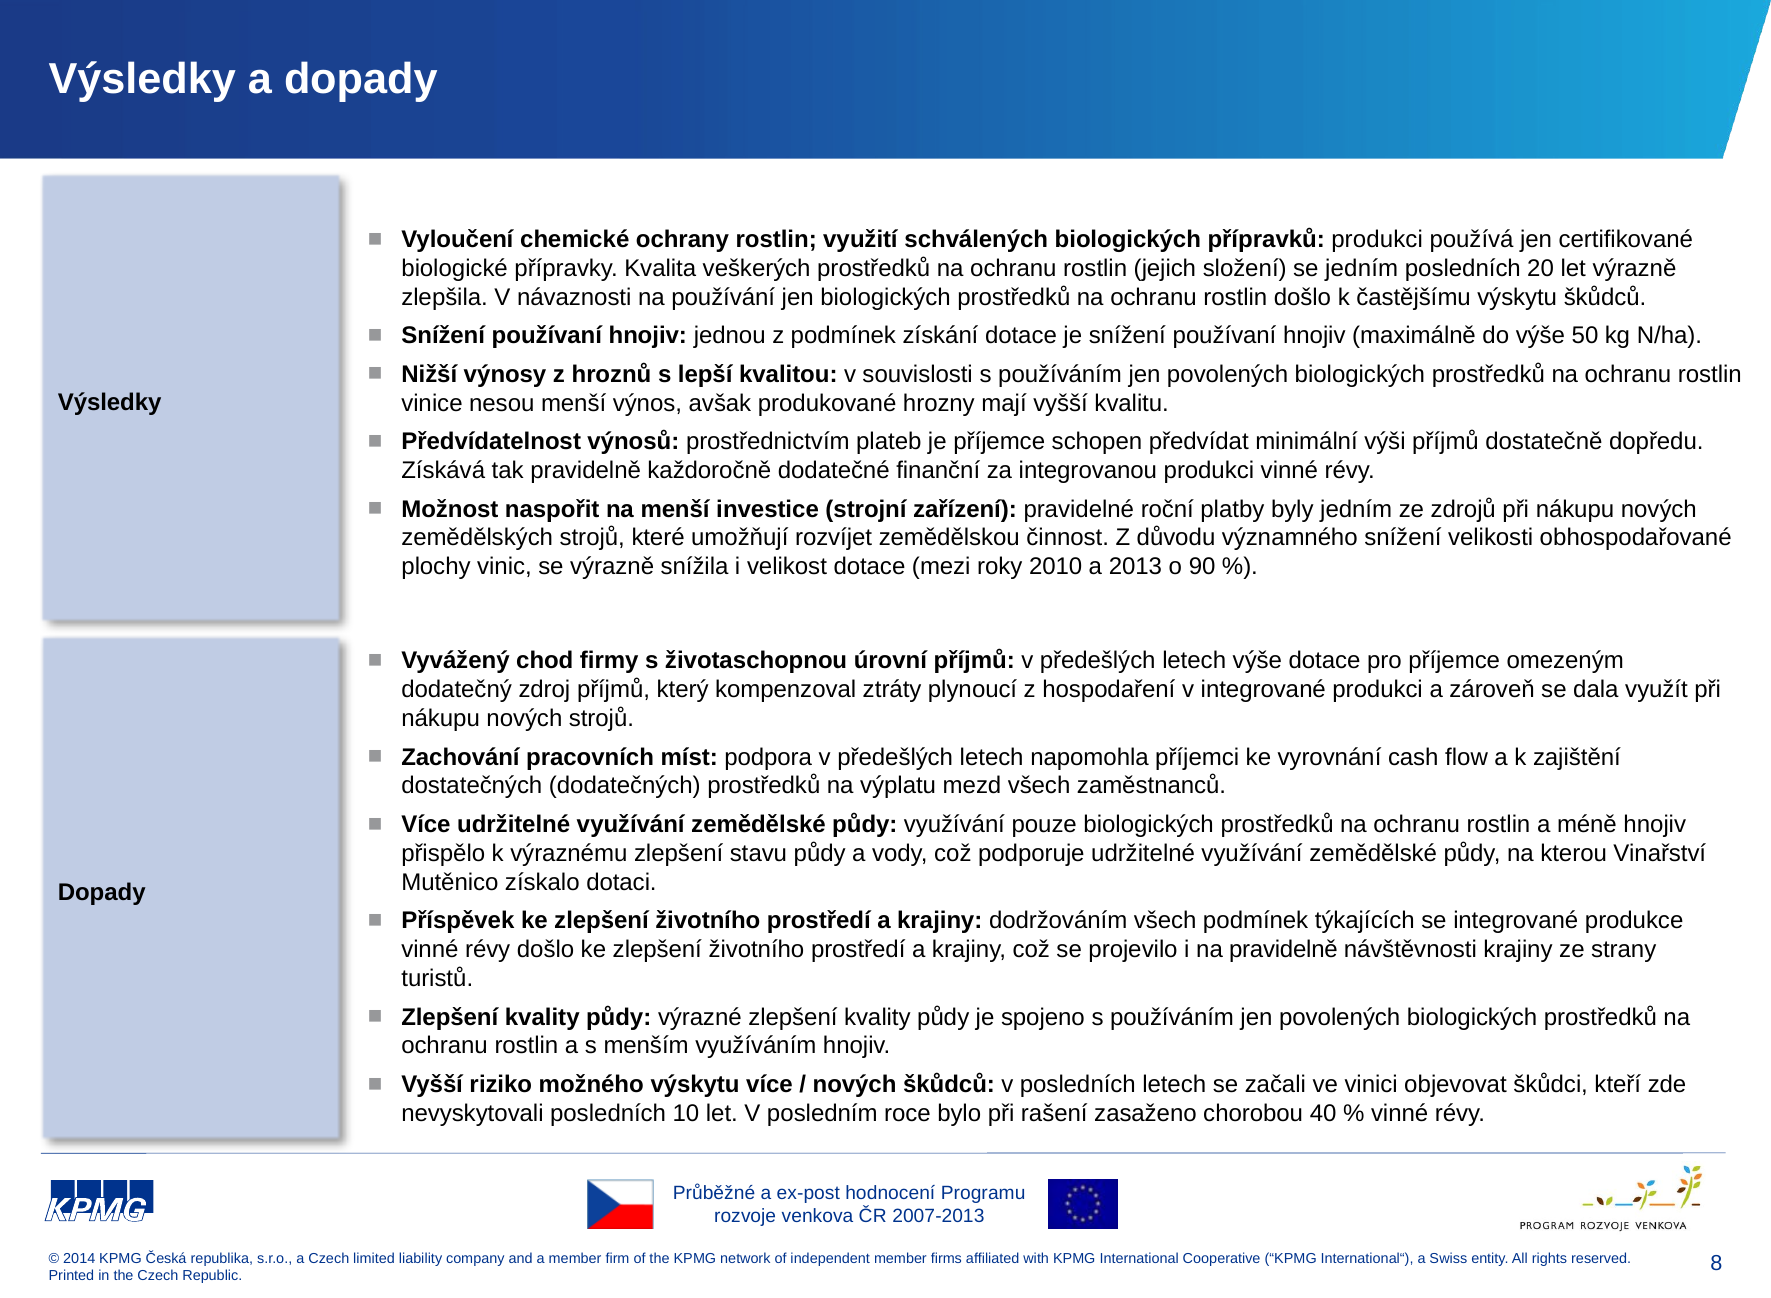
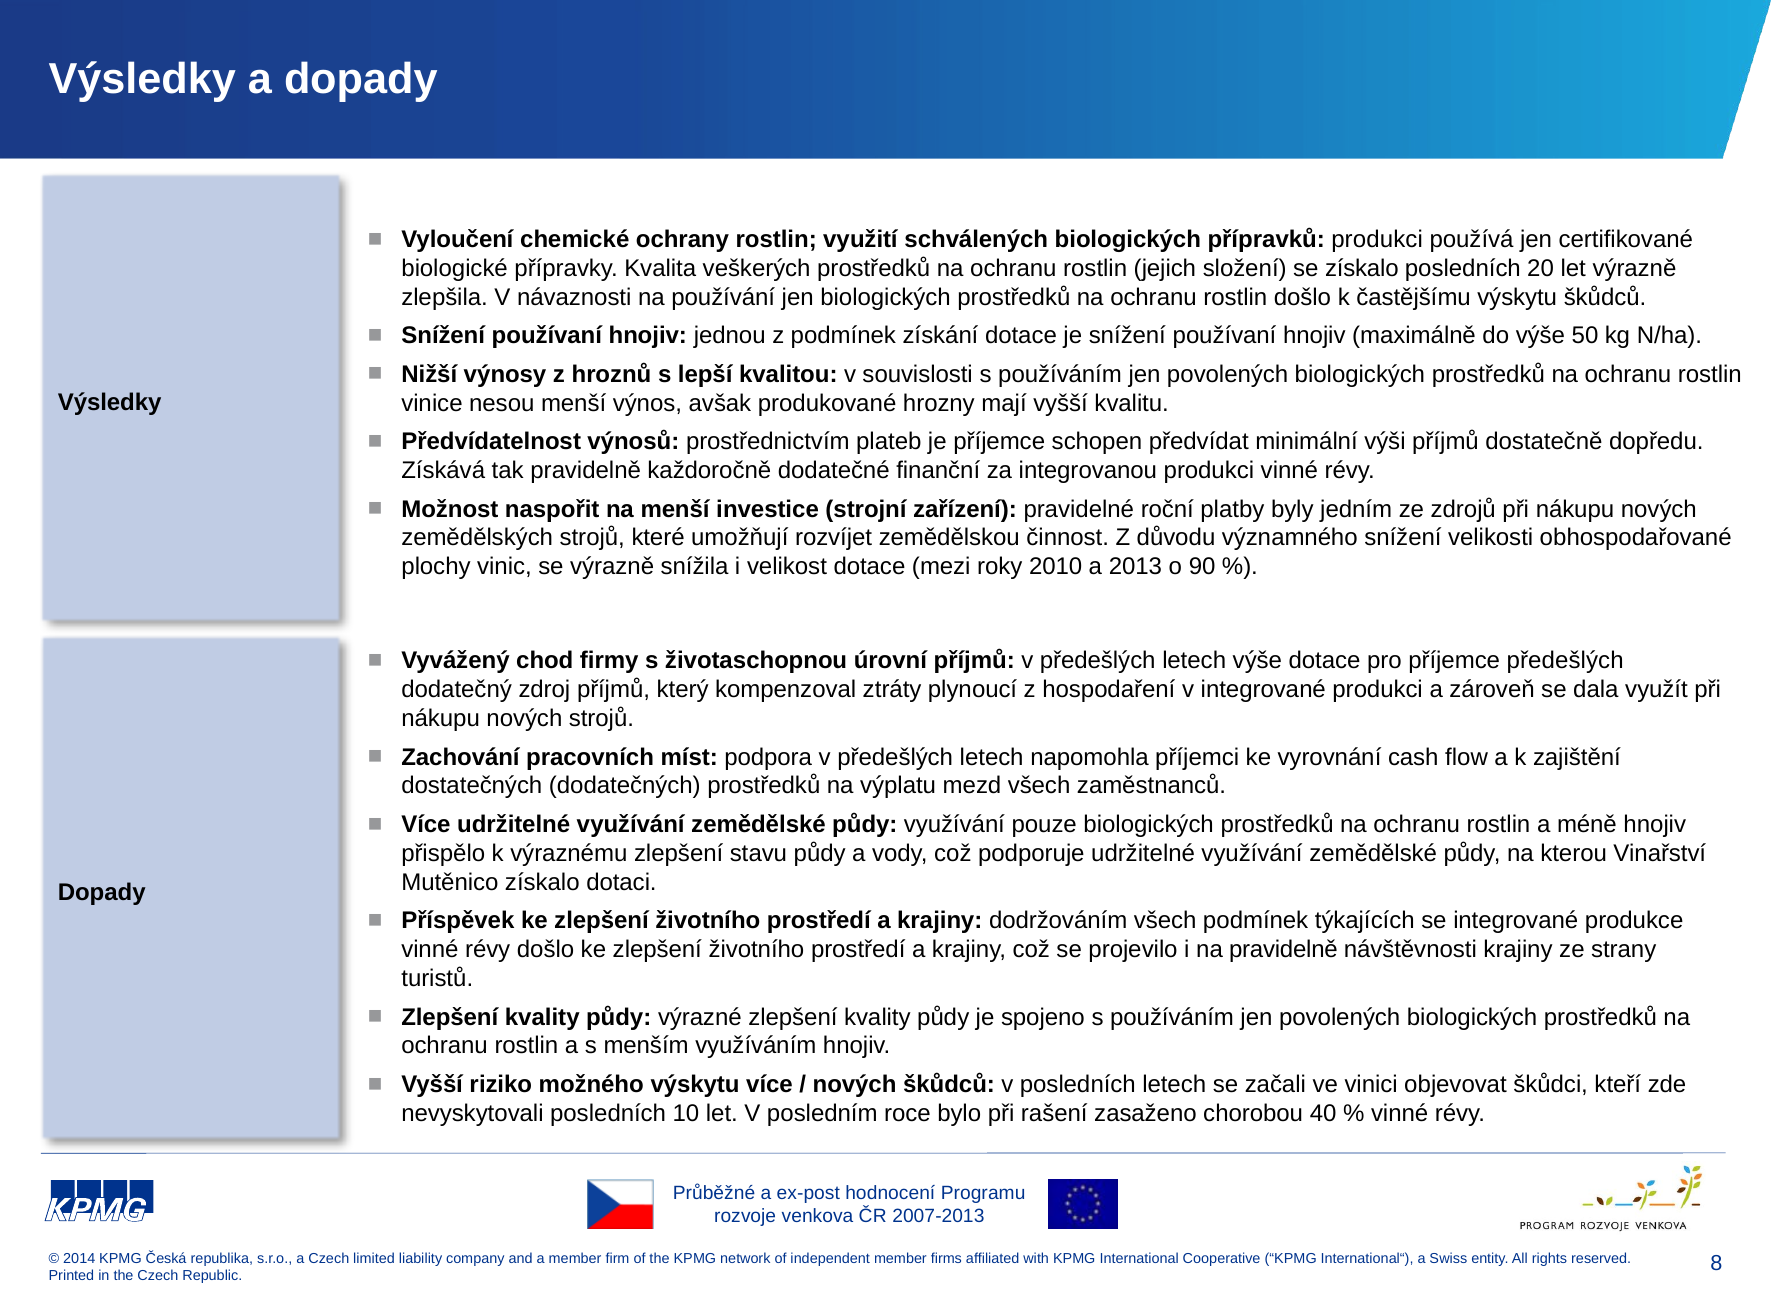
se jedním: jedním -> získalo (1362, 268)
příjemce omezeným: omezeným -> předešlých (1565, 661)
